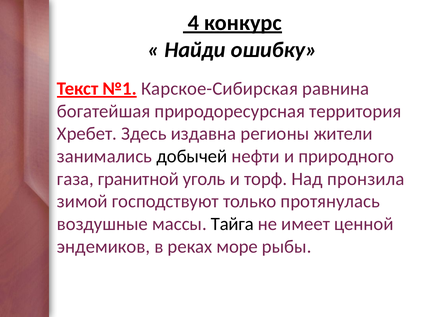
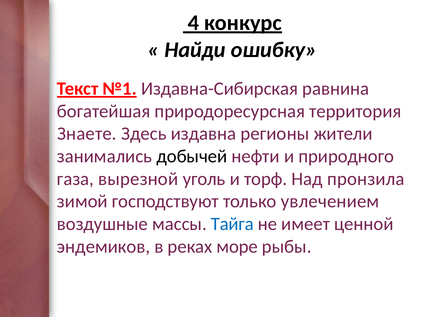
Карское-Сибирская: Карское-Сибирская -> Издавна-Сибирская (220, 89)
Хребет: Хребет -> Знаете (87, 134)
гранитной: гранитной -> вырезной (138, 179)
протянулась: протянулась -> увлечением (330, 201)
Тайга colour: black -> blue (232, 224)
